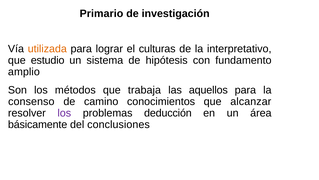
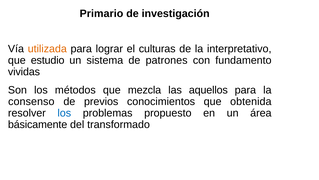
hipótesis: hipótesis -> patrones (167, 60)
amplio: amplio -> vividas (24, 72)
trabaja: trabaja -> mezcla (145, 90)
camino: camino -> previos (101, 101)
alcanzar: alcanzar -> obtenida (251, 101)
los colour: purple -> blue (64, 113)
deducción: deducción -> propuesto (168, 113)
conclusiones: conclusiones -> transformado (119, 124)
